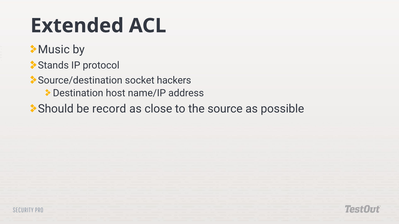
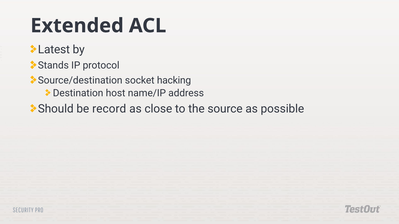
Music: Music -> Latest (54, 50)
hackers: hackers -> hacking (174, 80)
